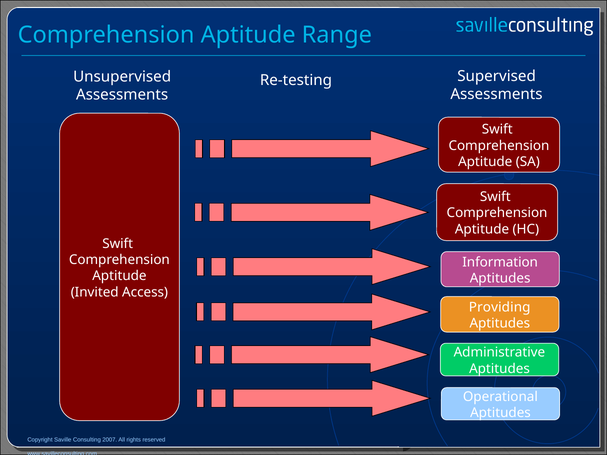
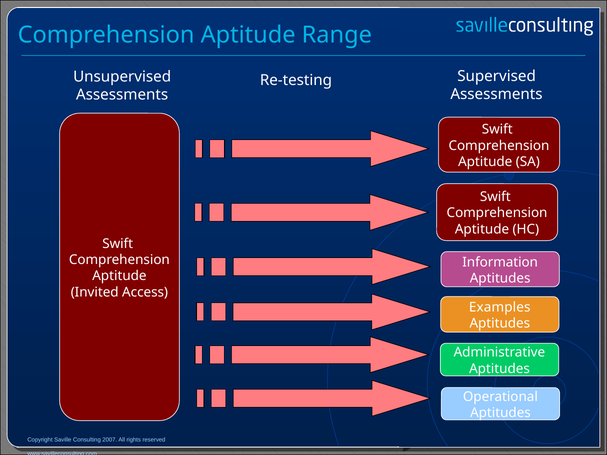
Providing: Providing -> Examples (500, 307)
